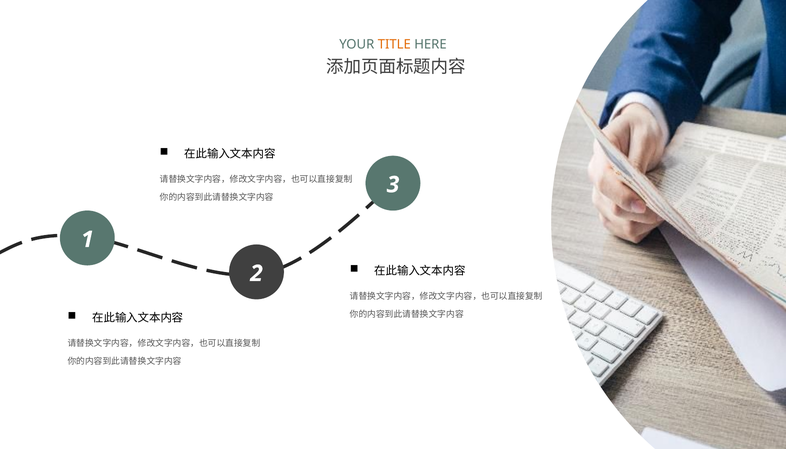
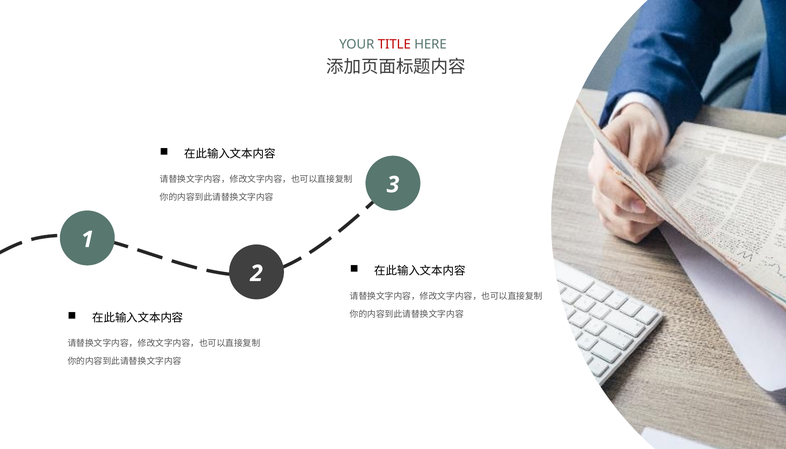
TITLE colour: orange -> red (394, 44)
